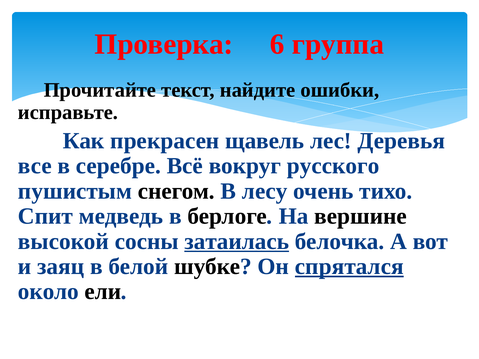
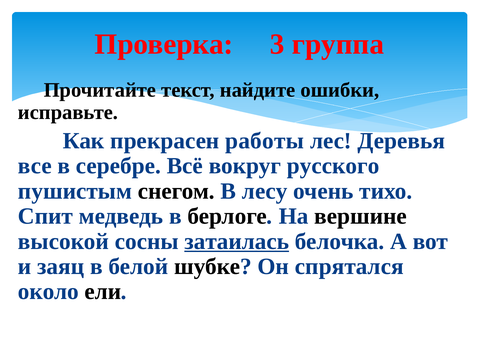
6: 6 -> 3 (277, 44)
щавель: щавель -> работы (265, 141)
спрятался underline: present -> none (349, 267)
